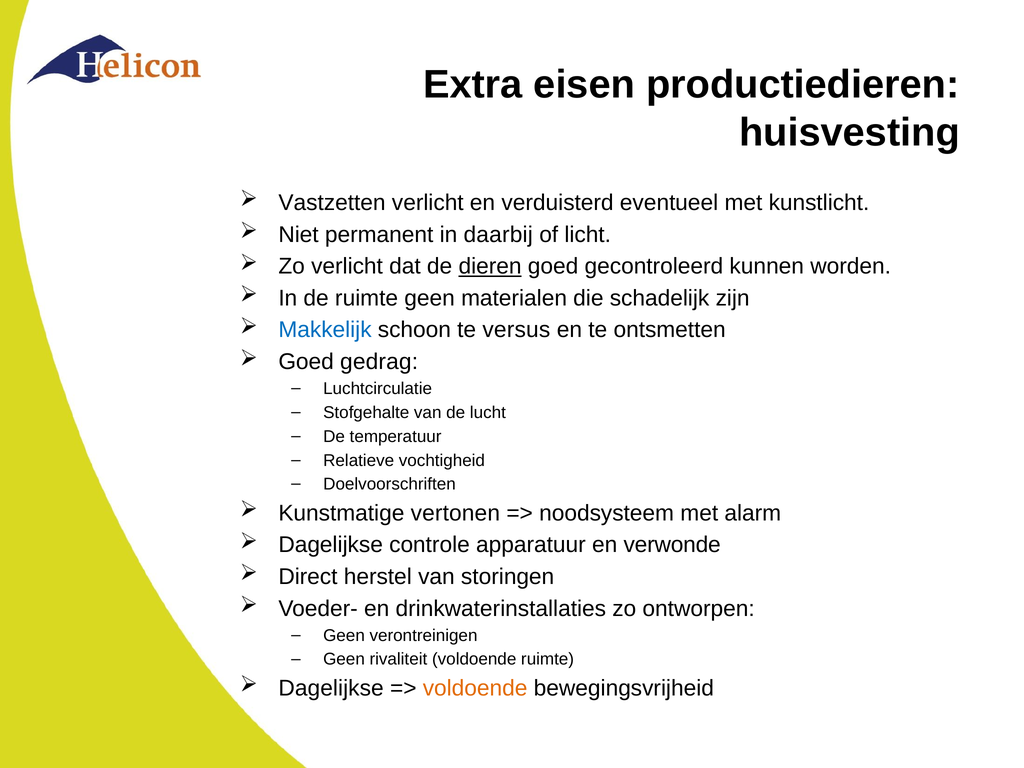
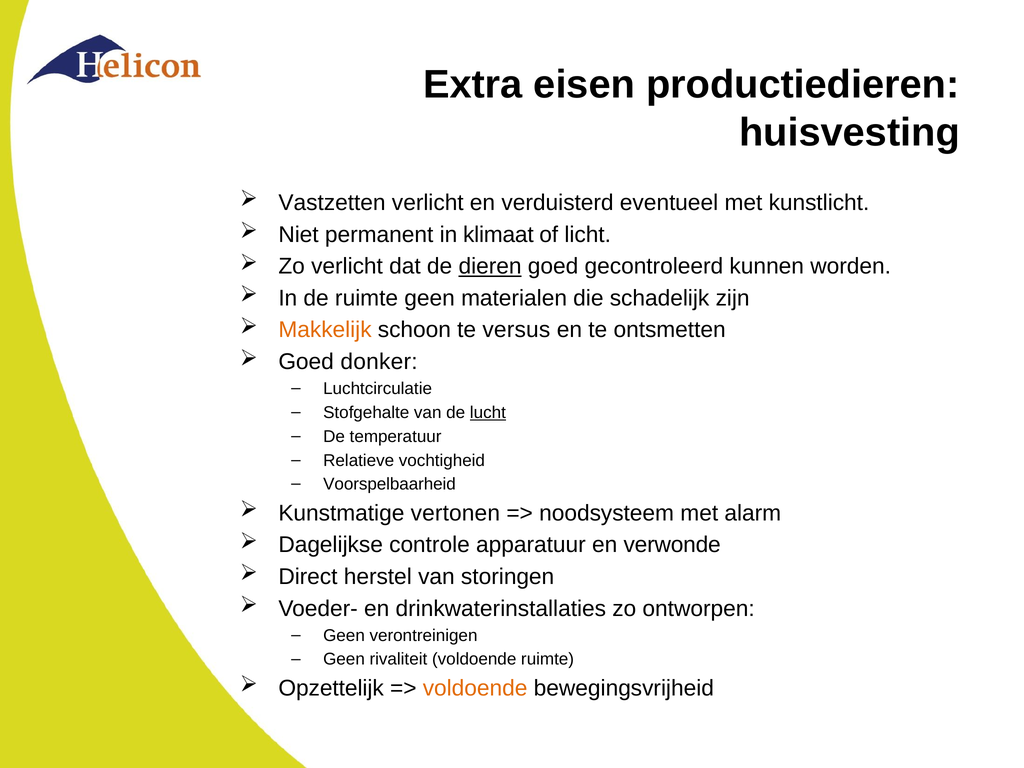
daarbij: daarbij -> klimaat (498, 235)
Makkelijk colour: blue -> orange (325, 330)
gedrag: gedrag -> donker (379, 362)
lucht underline: none -> present (488, 413)
Doelvoorschriften: Doelvoorschriften -> Voorspelbaarheid (390, 484)
Dagelijkse: Dagelijkse -> Opzettelijk (331, 688)
